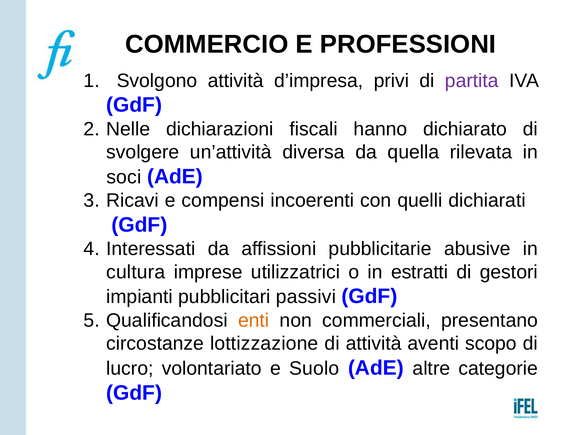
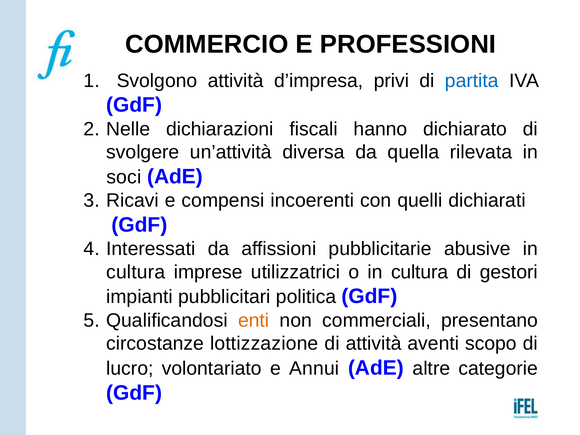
partita colour: purple -> blue (472, 81)
o in estratti: estratti -> cultura (420, 272)
passivi: passivi -> politica (306, 297)
Suolo: Suolo -> Annui (314, 368)
